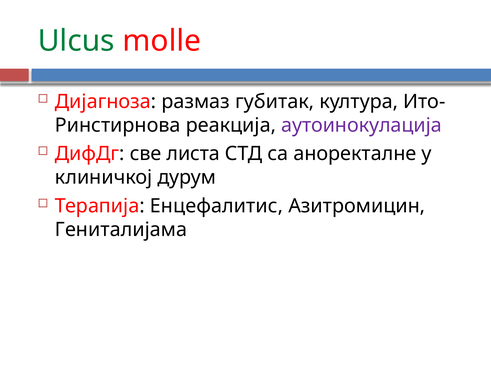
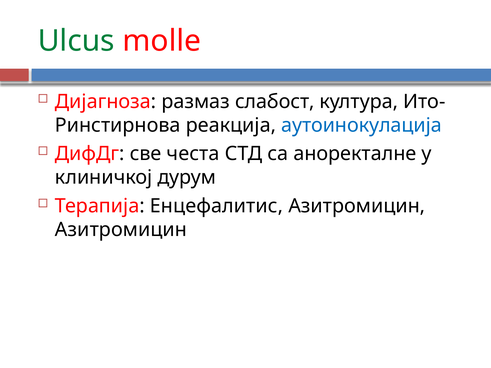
губитак: губитак -> слабост (275, 102)
аутоинокулација colour: purple -> blue (361, 125)
листа: листа -> честа (193, 154)
Гениталијама: Гениталијама -> Азитромицин (121, 230)
